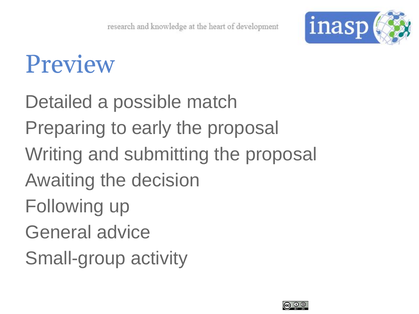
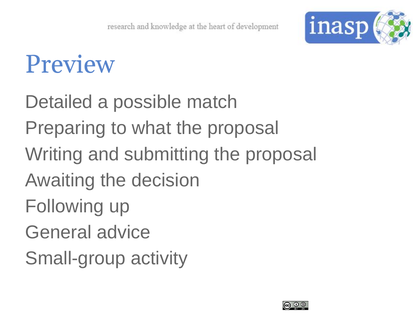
early: early -> what (152, 128)
